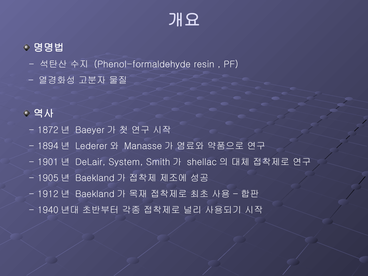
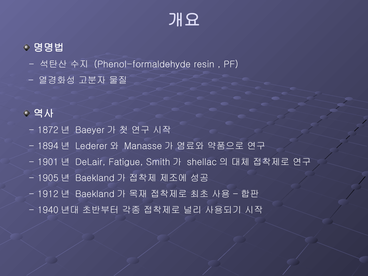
System: System -> Fatigue (126, 162)
